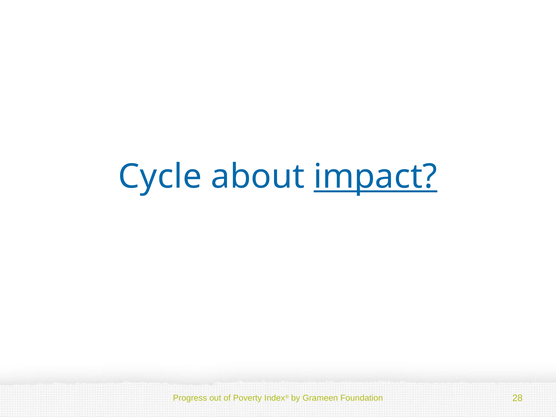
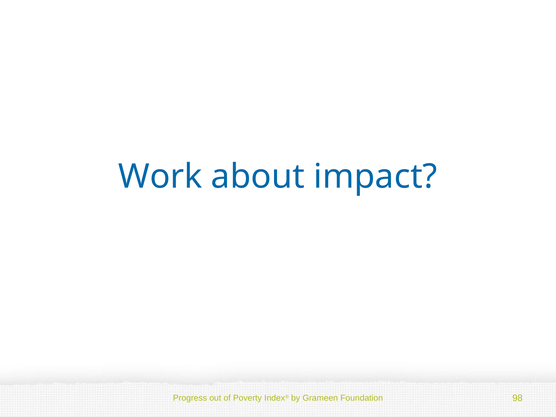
Cycle: Cycle -> Work (160, 177)
impact underline: present -> none (375, 177)
28: 28 -> 98 (517, 398)
